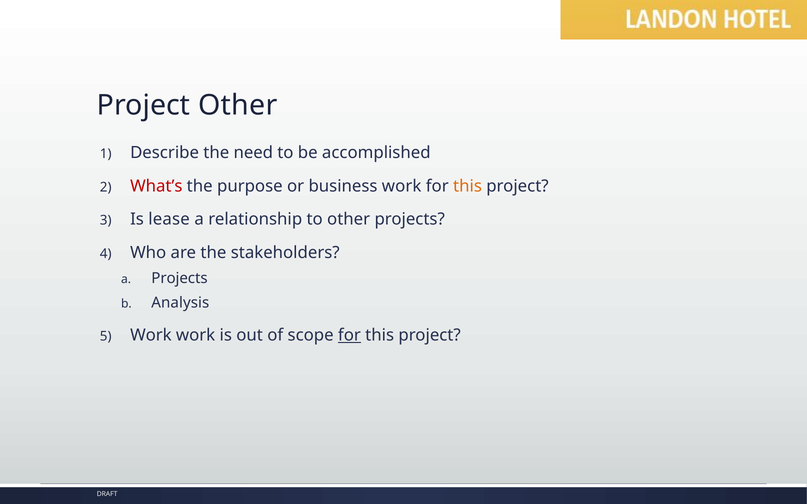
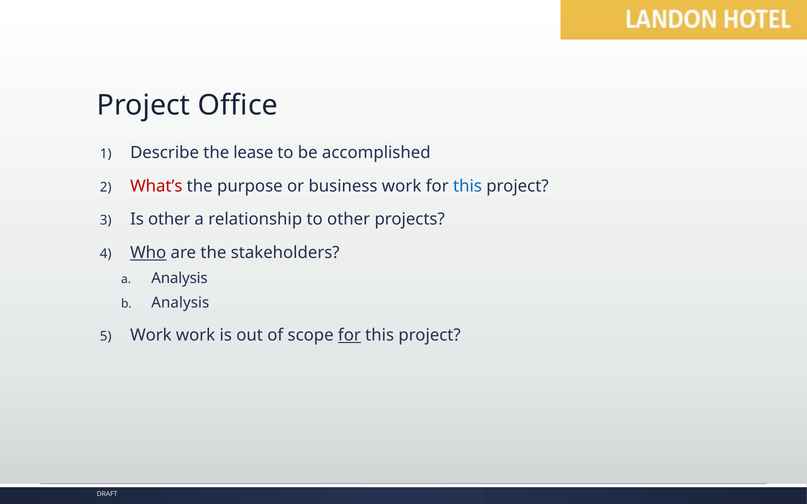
Project Other: Other -> Office (238, 105)
need: need -> lease (253, 153)
this colour: orange -> blue (468, 186)
Is lease: lease -> other (169, 219)
Who underline: none -> present (148, 253)
a Projects: Projects -> Analysis (180, 278)
